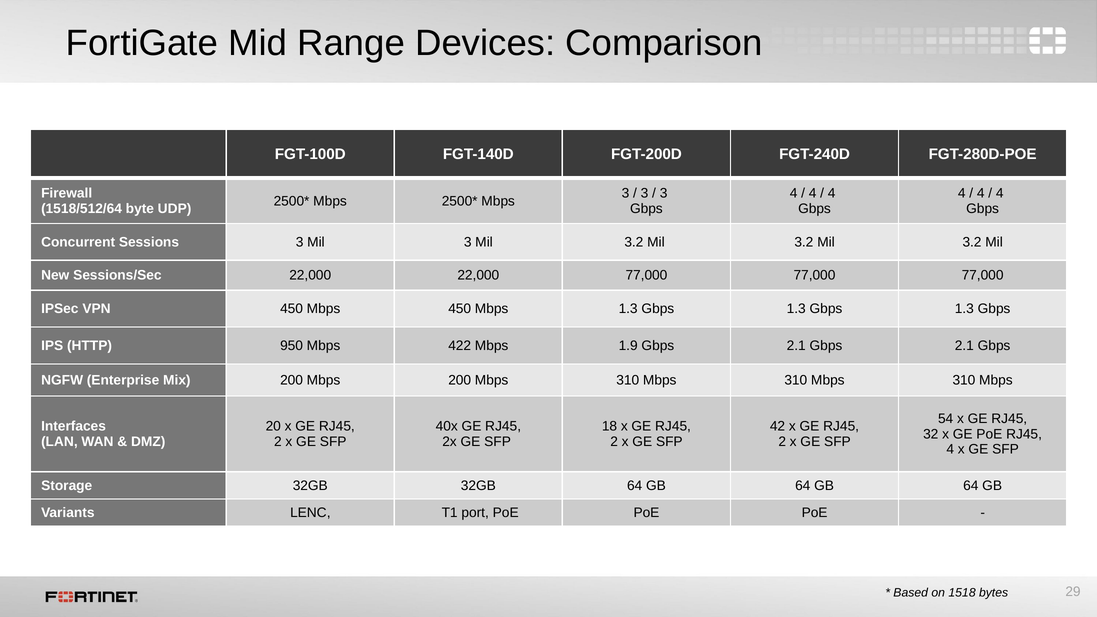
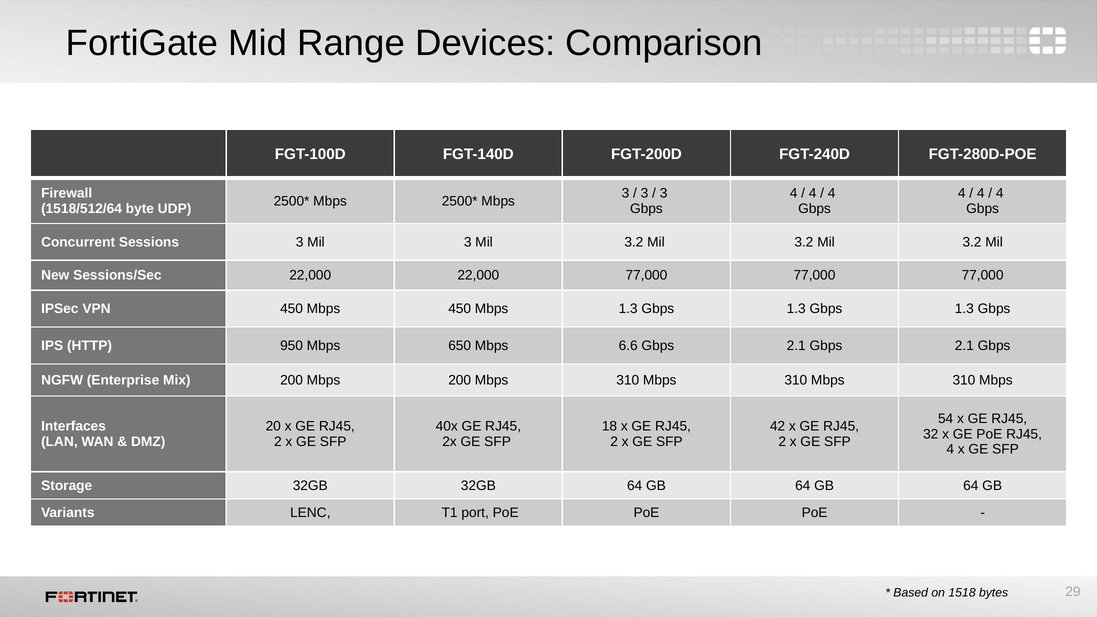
422: 422 -> 650 (460, 346)
1.9: 1.9 -> 6.6 (628, 346)
